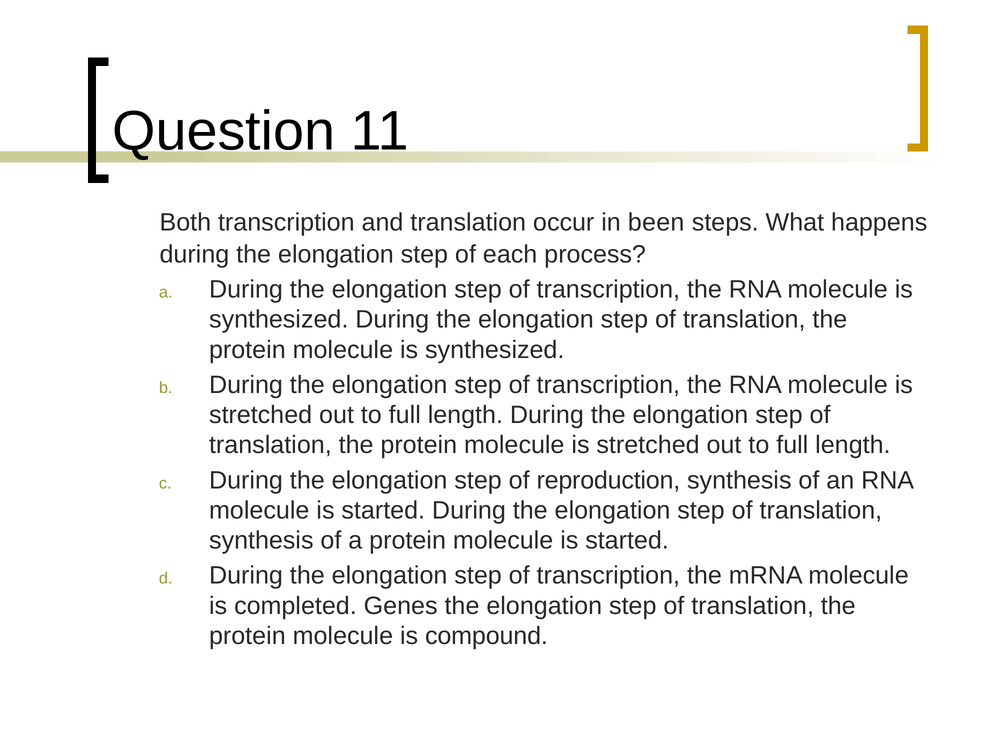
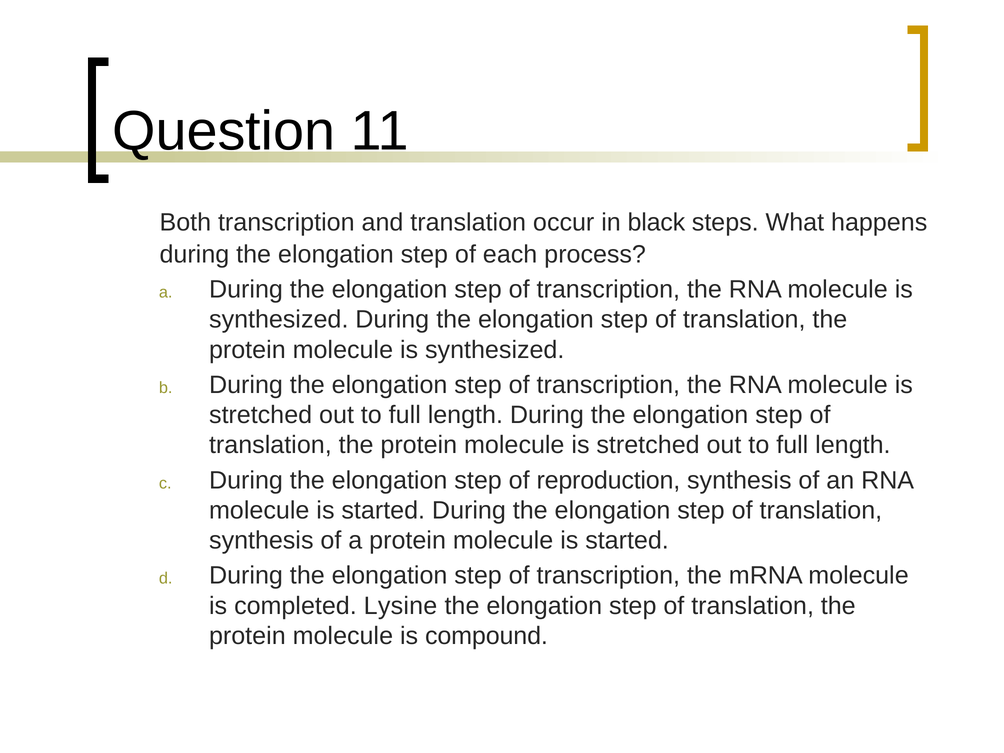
been: been -> black (656, 223)
Genes: Genes -> Lysine (401, 606)
